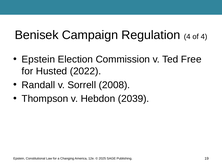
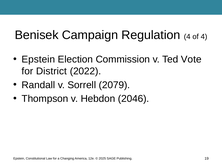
Free: Free -> Vote (191, 60)
Husted: Husted -> District (51, 71)
2008: 2008 -> 2079 (114, 85)
2039: 2039 -> 2046 (134, 99)
